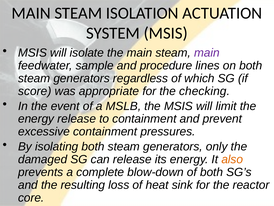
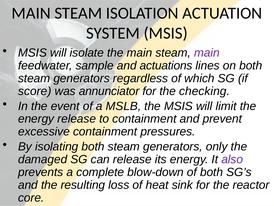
procedure: procedure -> actuations (166, 65)
appropriate: appropriate -> annunciator (109, 91)
also colour: orange -> purple (232, 159)
